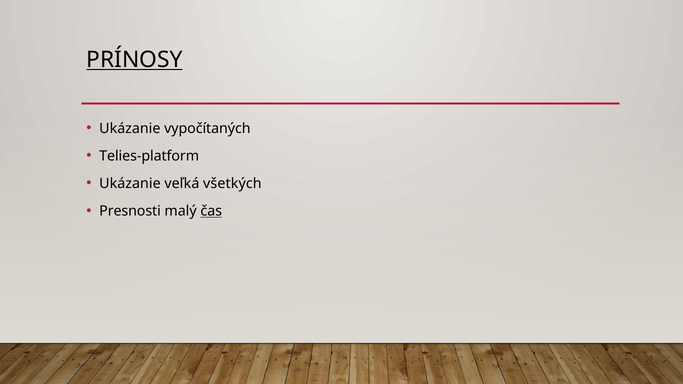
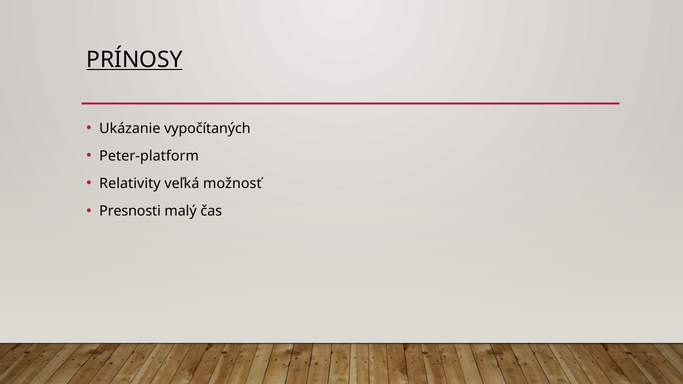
Telies-platform: Telies-platform -> Peter-platform (149, 156)
Ukázanie: Ukázanie -> Relativity (130, 184)
všetkých: všetkých -> možnosť (232, 184)
čas underline: present -> none (211, 211)
